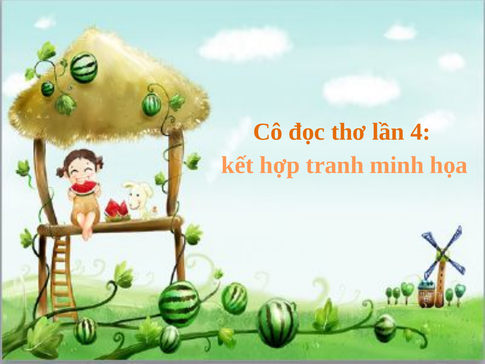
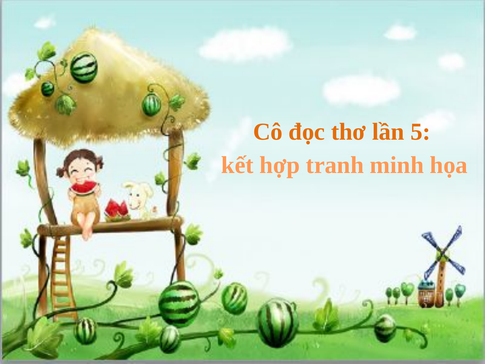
4: 4 -> 5 (421, 132)
